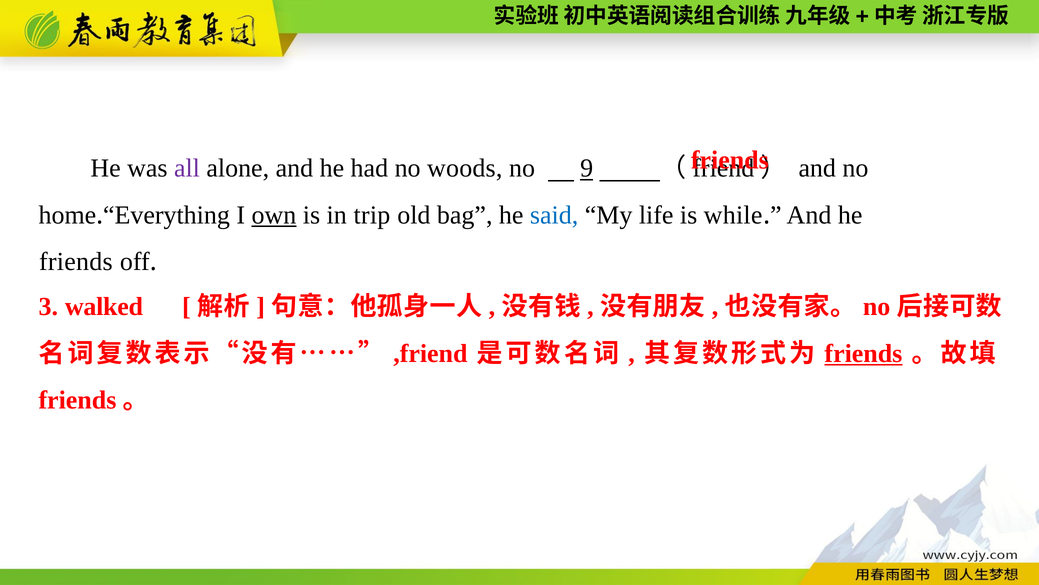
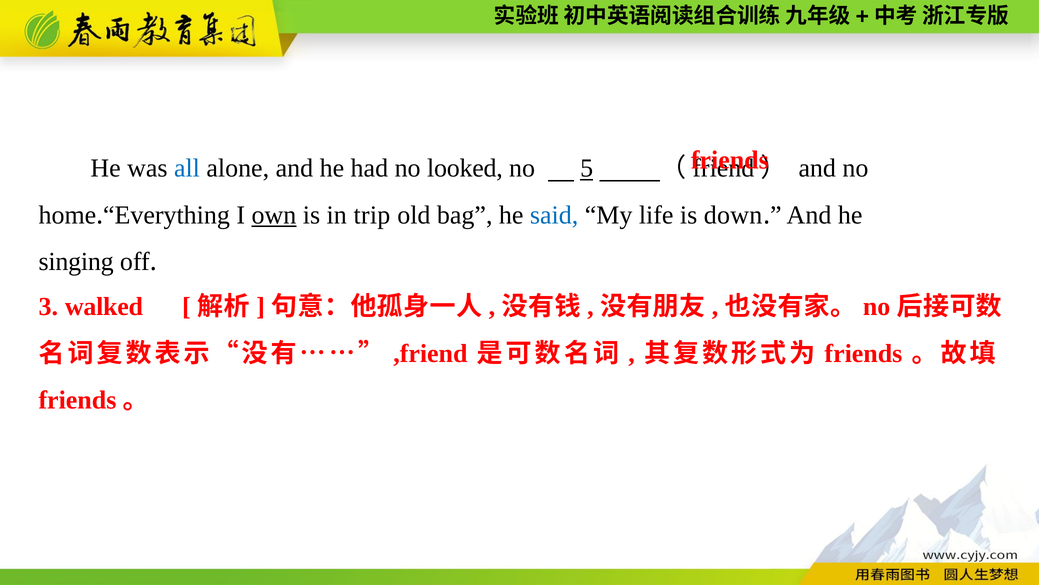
all colour: purple -> blue (187, 168)
woods: woods -> looked (465, 168)
9: 9 -> 5 (587, 168)
while: while -> down (733, 215)
friends: friends -> singing (76, 262)
friends underline: present -> none (863, 353)
